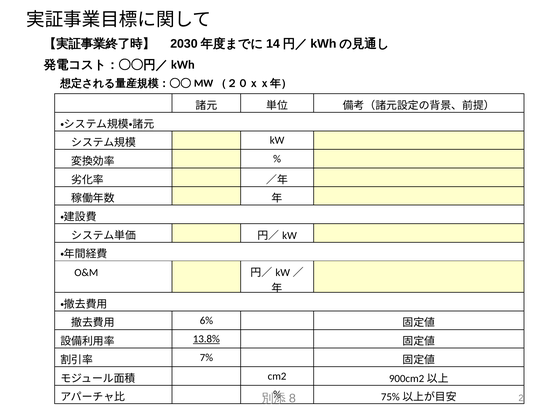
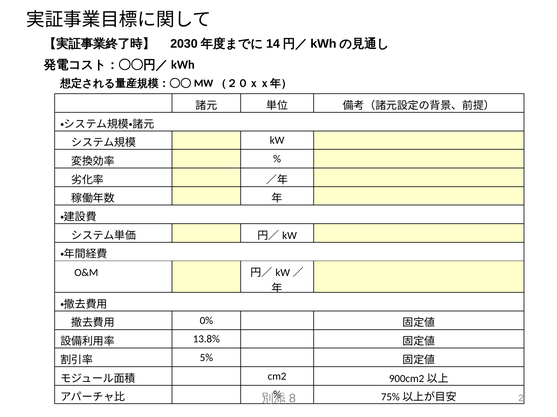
6%: 6% -> 0% (206, 321)
13.8% underline: present -> none (206, 340)
7%: 7% -> 5% (206, 358)
